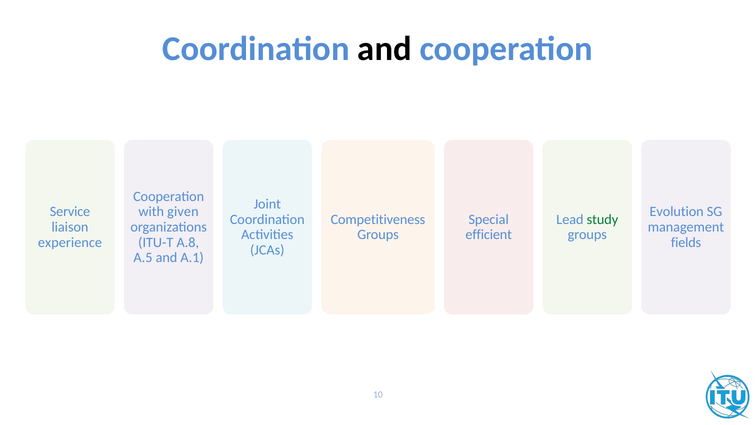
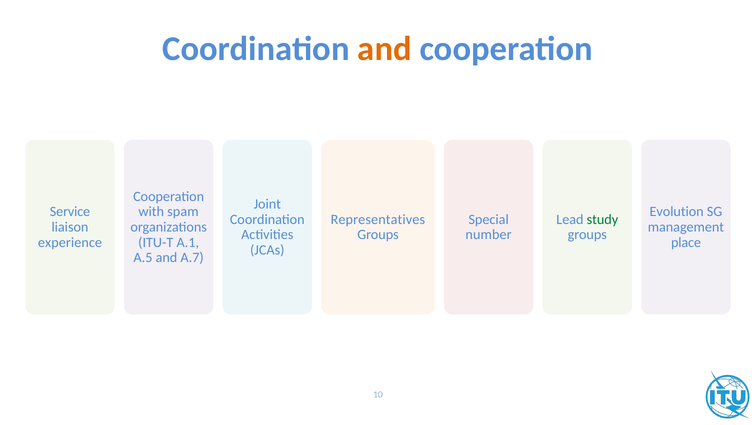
and colour: black -> orange (385, 49)
given: given -> spam (183, 212)
Competitiveness: Competitiveness -> Representatives (378, 220)
efficient: efficient -> number (489, 235)
A.8: A.8 -> A.1 (188, 243)
fields: fields -> place (686, 243)
A.1: A.1 -> A.7 (192, 258)
